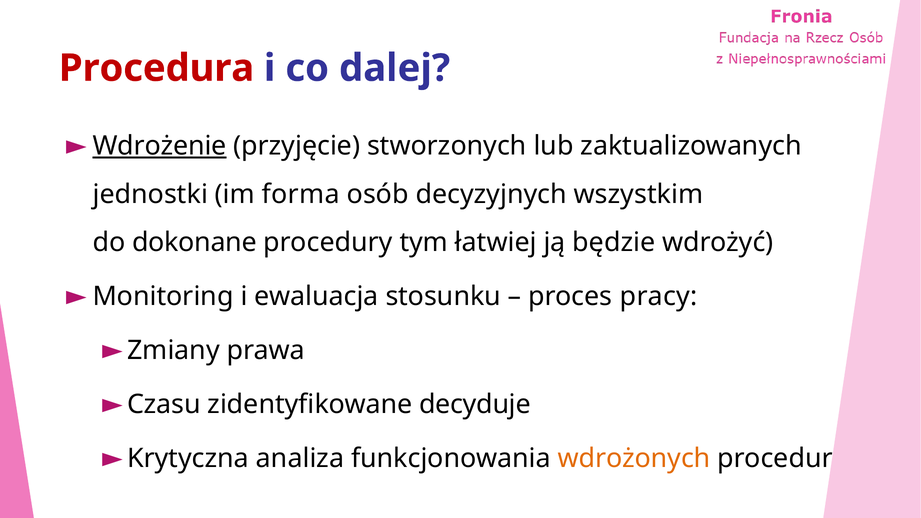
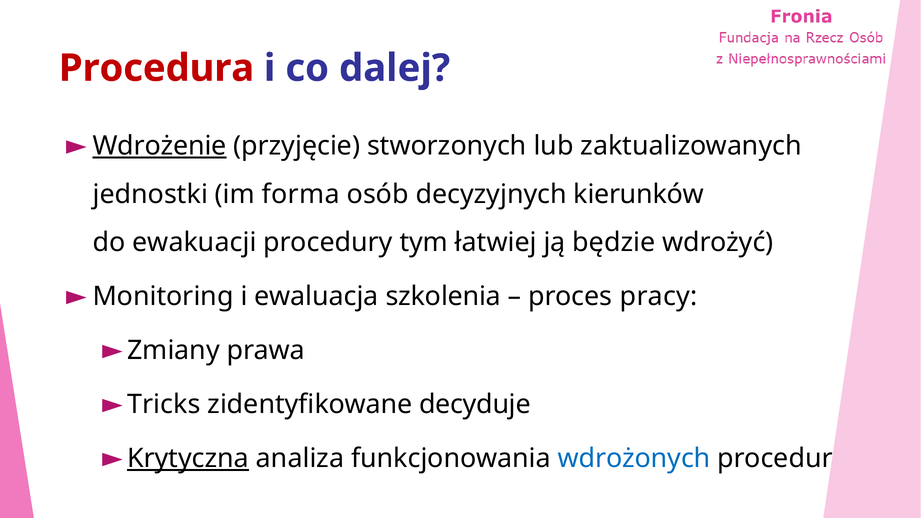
wszystkim: wszystkim -> kierunków (639, 194)
dokonane: dokonane -> ewakuacji (194, 242)
stosunku: stosunku -> szkolenia (443, 297)
Czasu: Czasu -> Tricks (164, 405)
Krytyczna underline: none -> present (188, 459)
wdrożonych colour: orange -> blue (634, 459)
